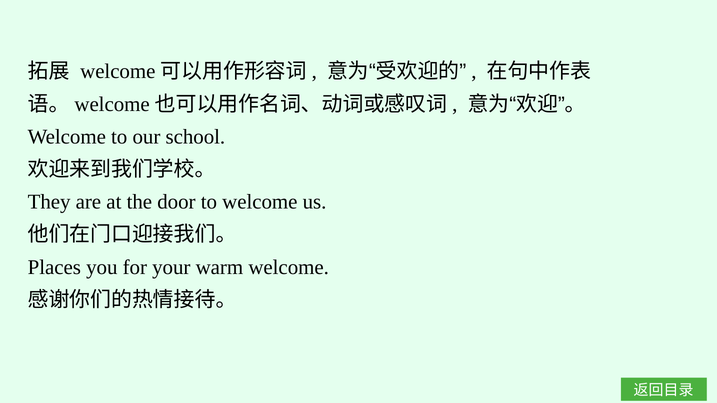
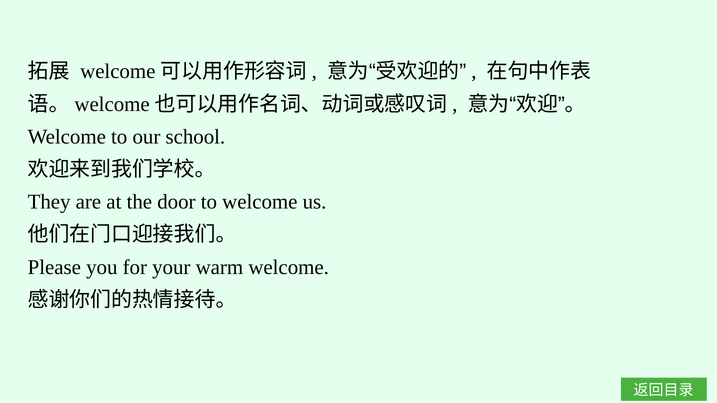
Places: Places -> Please (54, 267)
